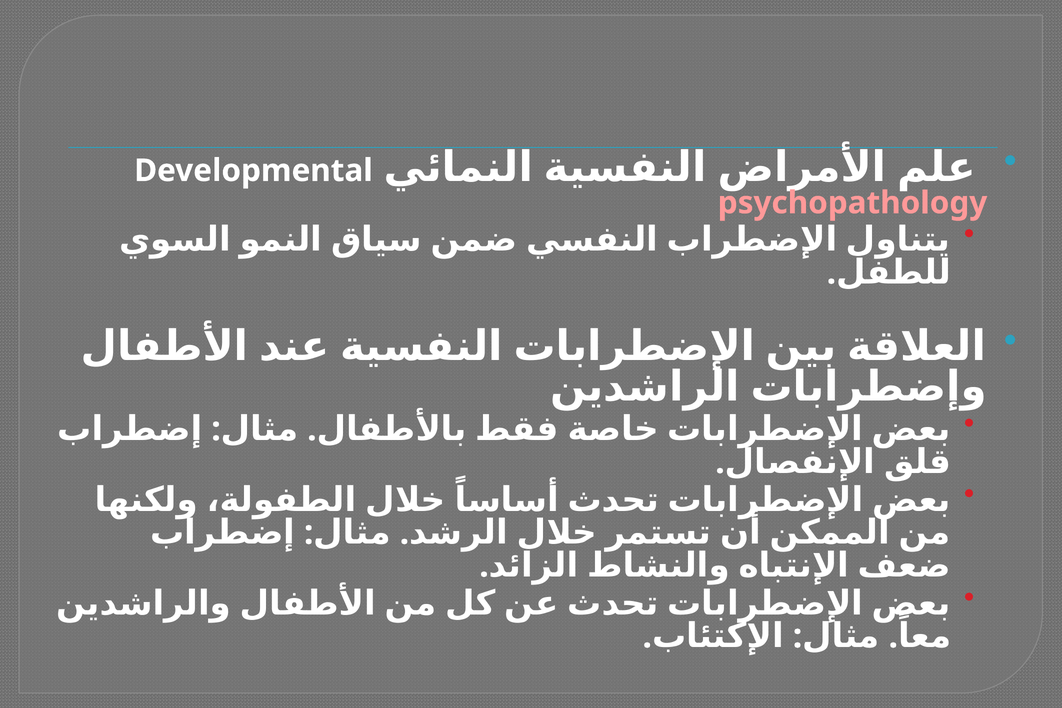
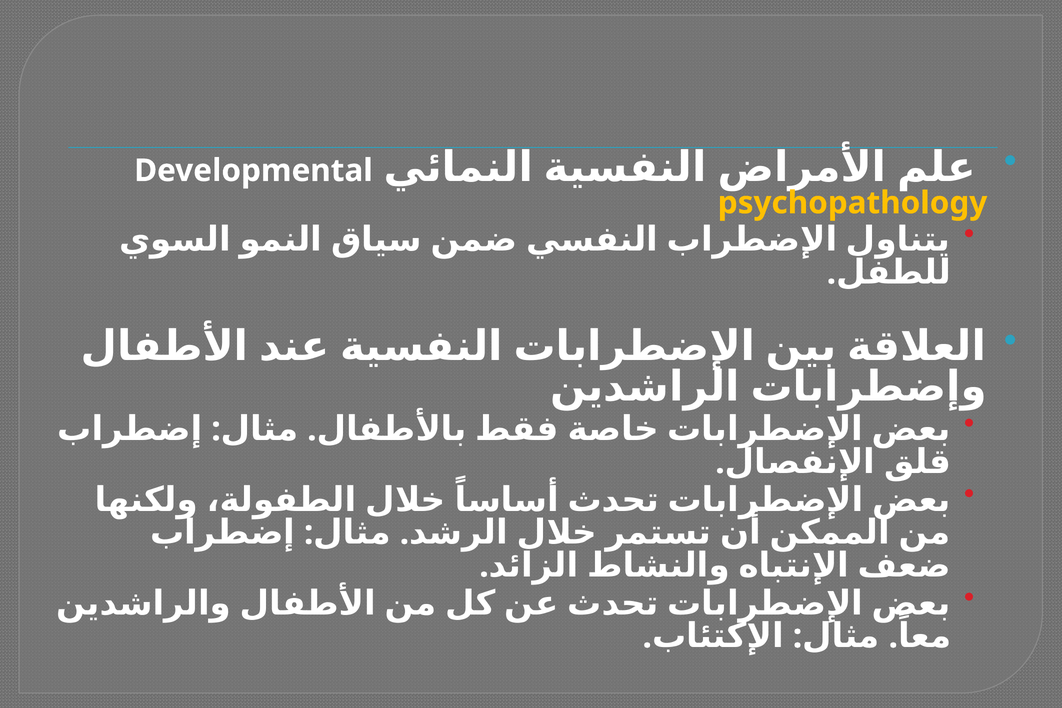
psychopathology colour: pink -> yellow (853, 203)
